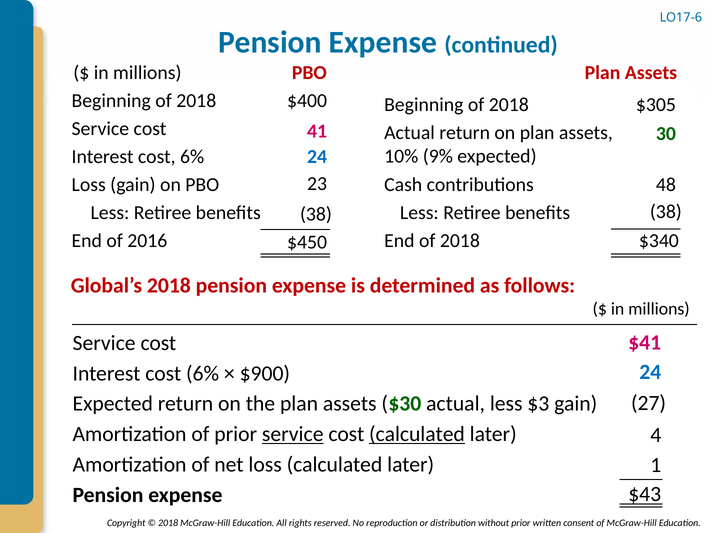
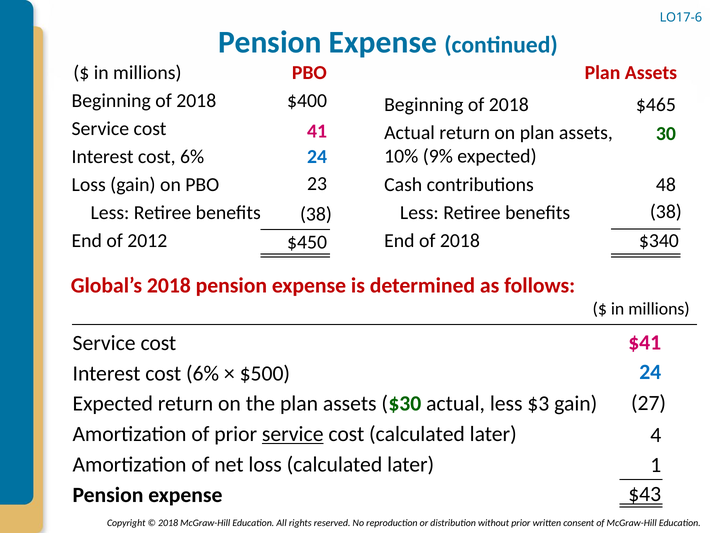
$305: $305 -> $465 (656, 105)
2016: 2016 -> 2012 (147, 241)
$900: $900 -> $500 (265, 373)
calculated underline: present -> none (417, 434)
